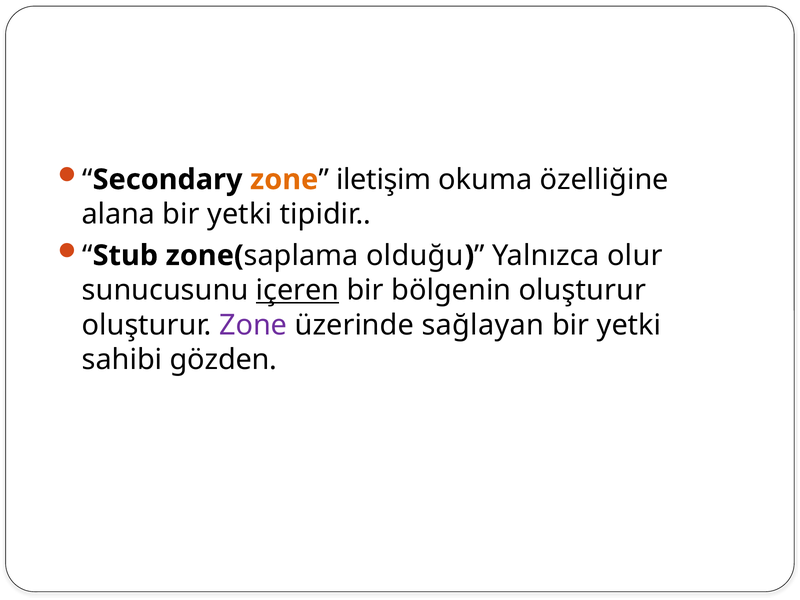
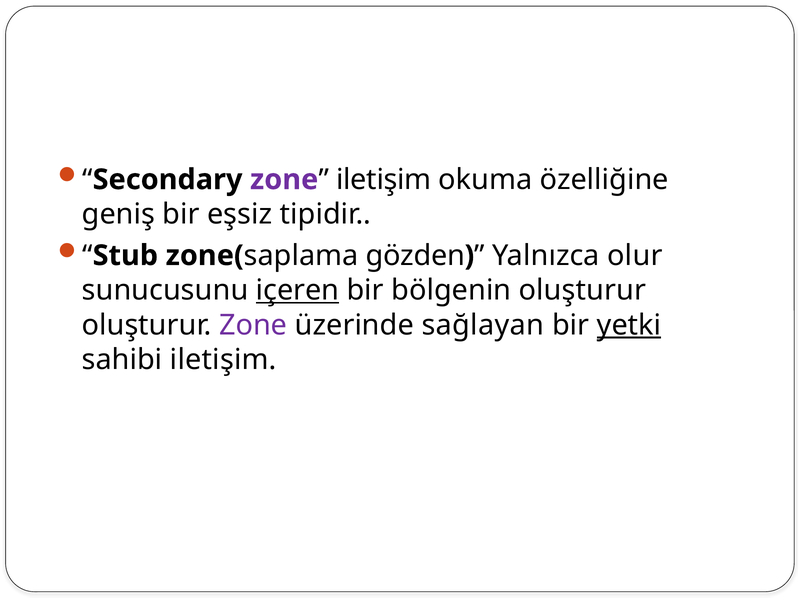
zone colour: orange -> purple (284, 180)
alana: alana -> geniş (118, 214)
yetki: yetki -> eşsiz (240, 214)
olduğu: olduğu -> gözden (415, 256)
yetki underline: none -> present (629, 325)
sahibi gözden: gözden -> iletişim (223, 360)
